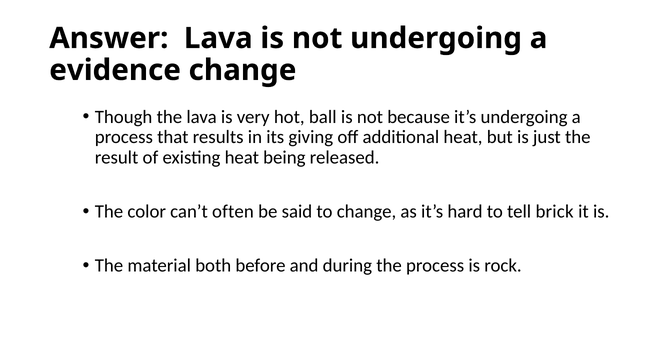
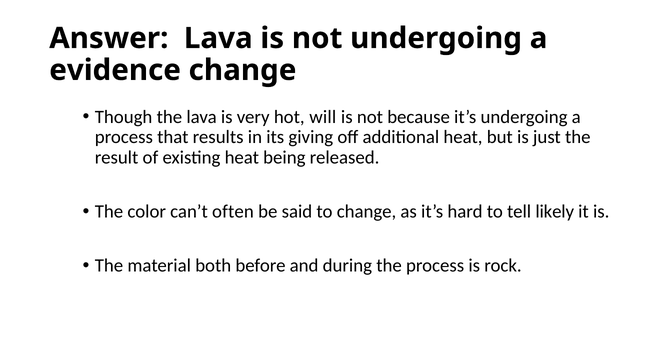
ball: ball -> will (323, 117)
brick: brick -> likely (555, 212)
